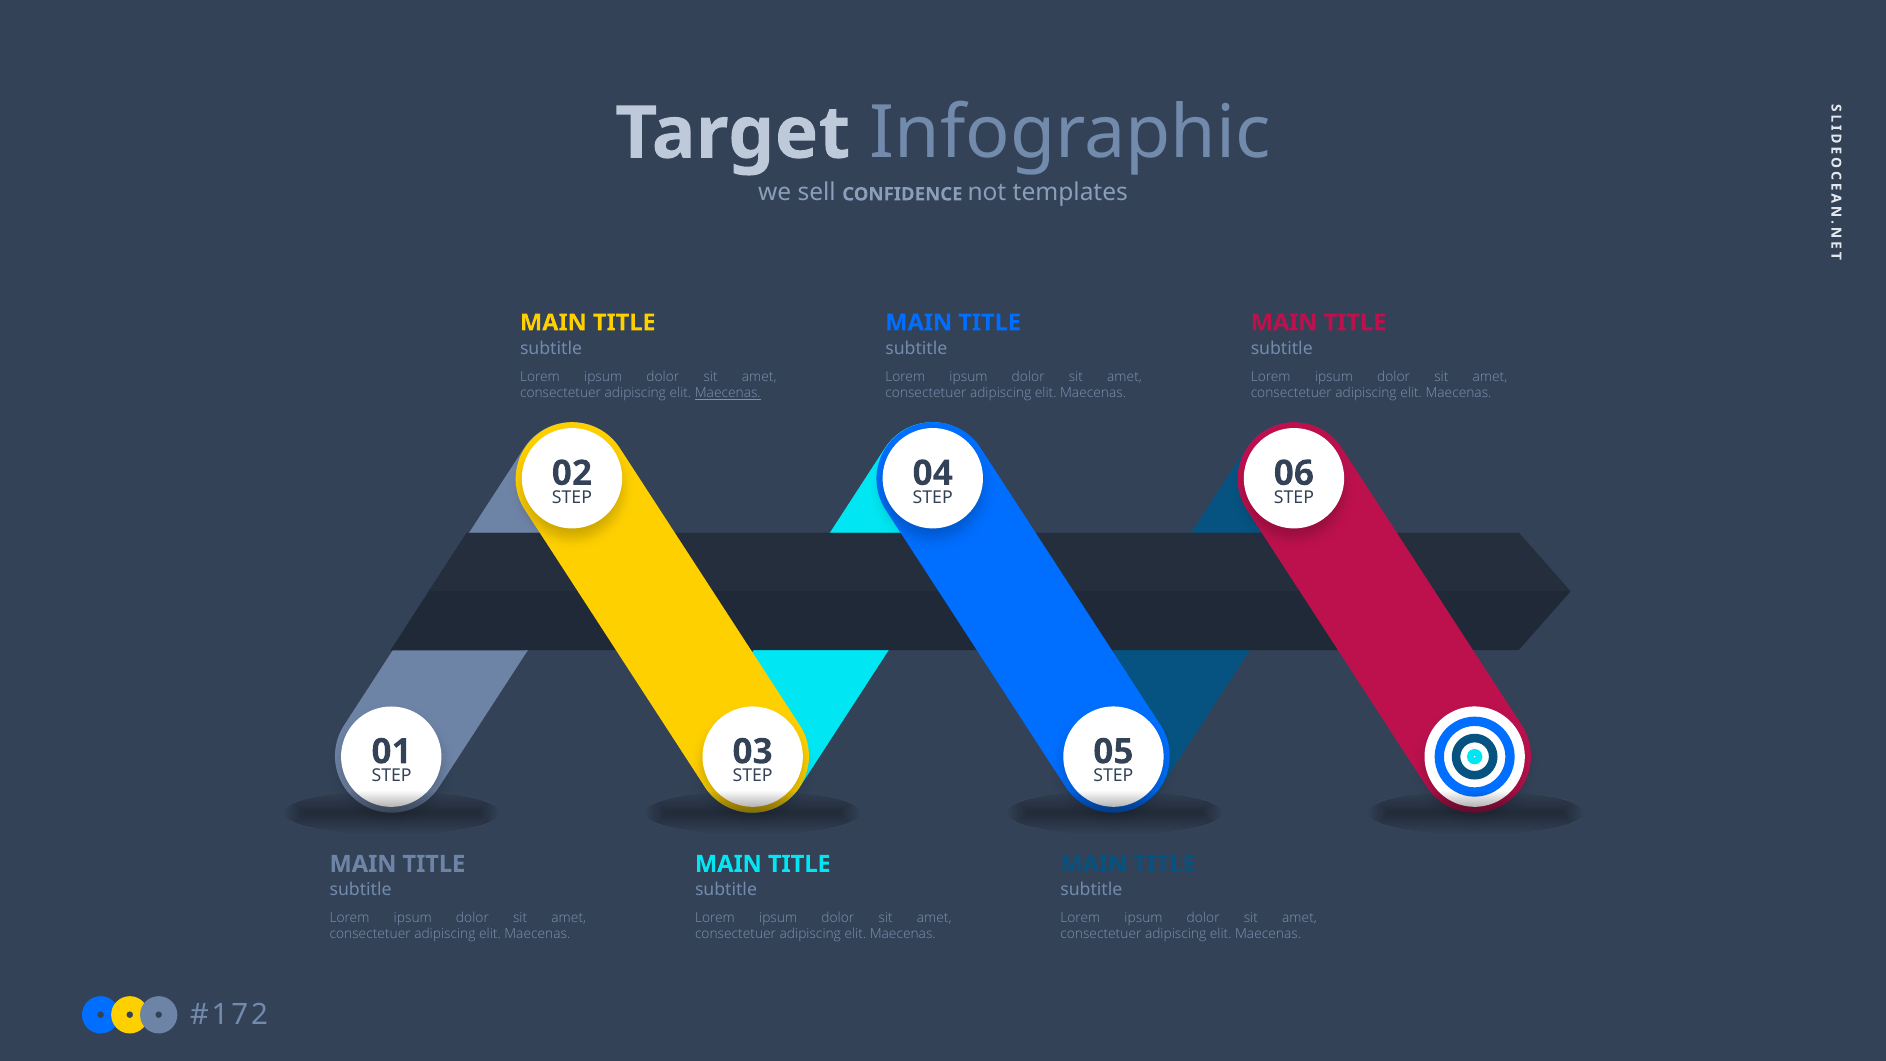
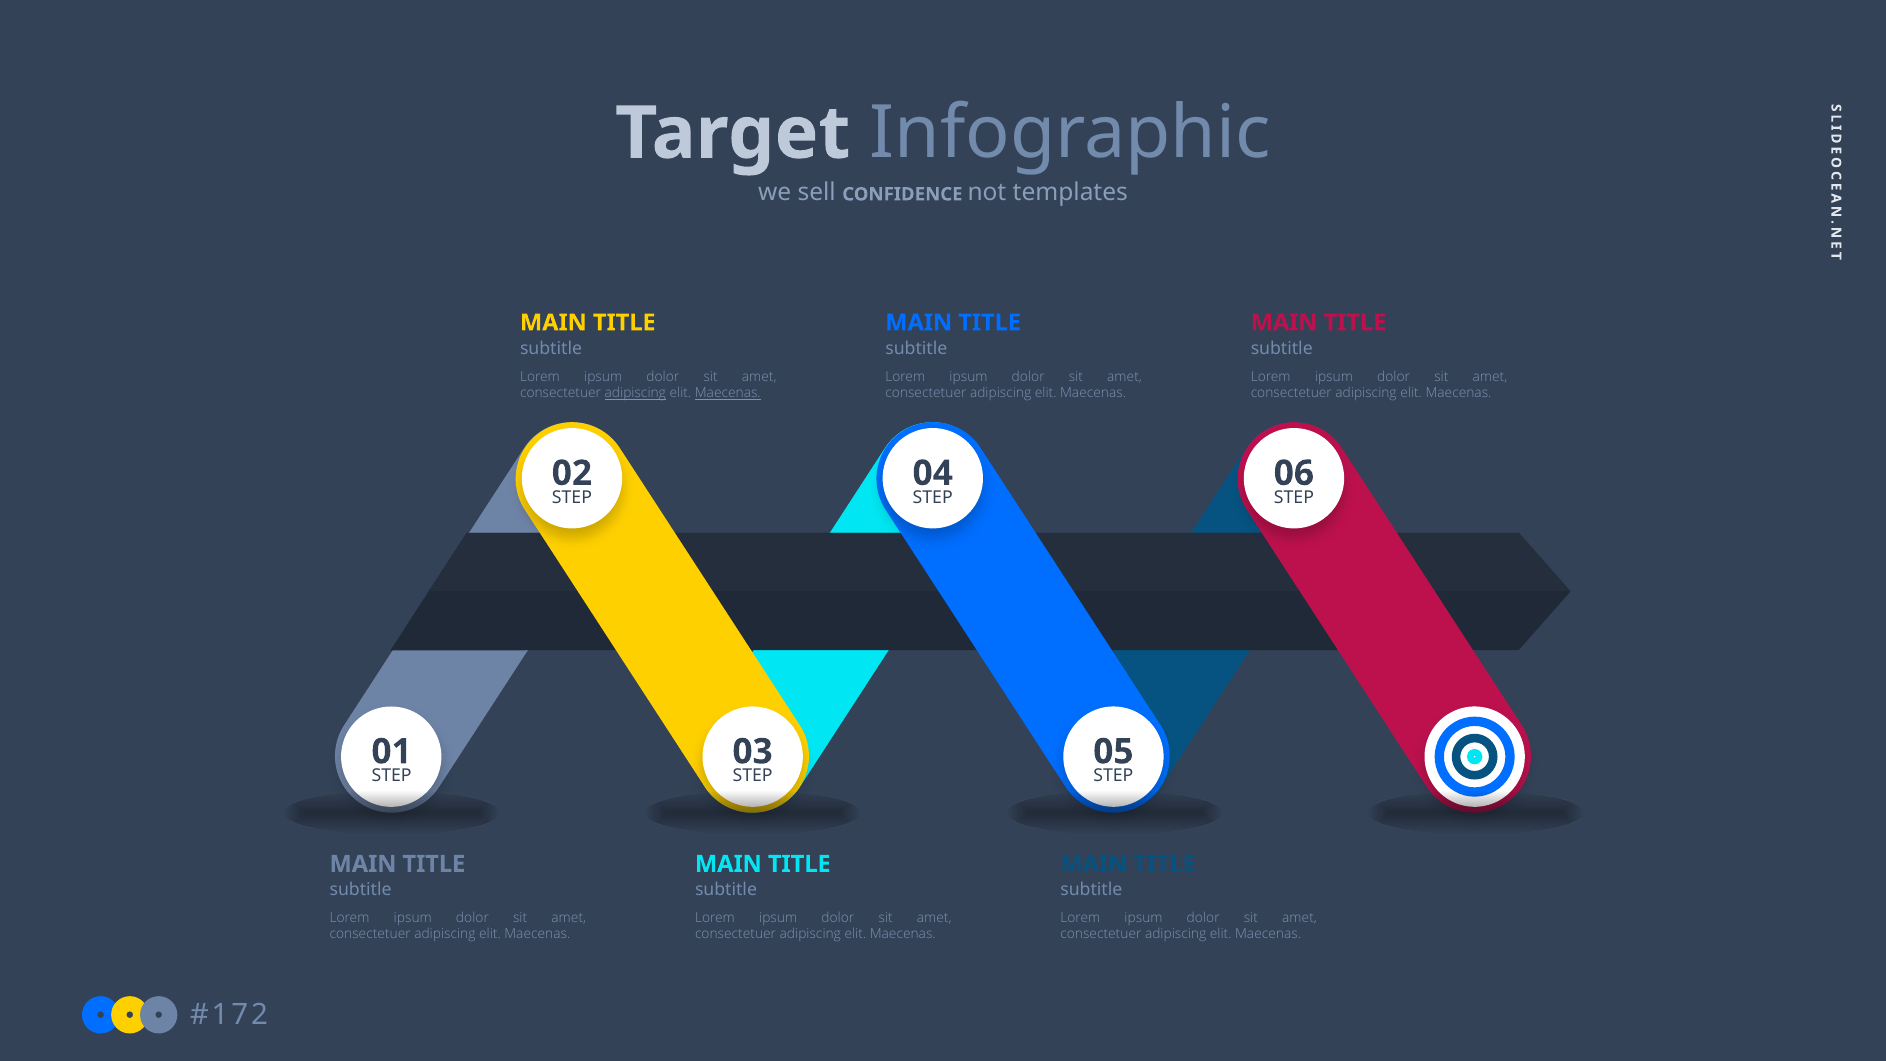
adipiscing underline: none -> present (635, 393)
